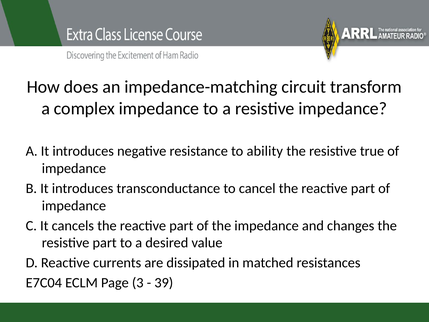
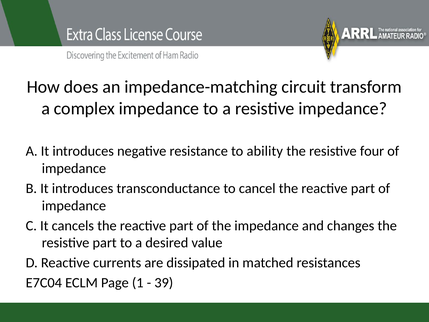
true: true -> four (372, 151)
3: 3 -> 1 (138, 283)
